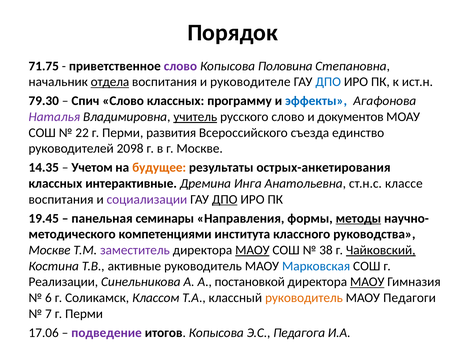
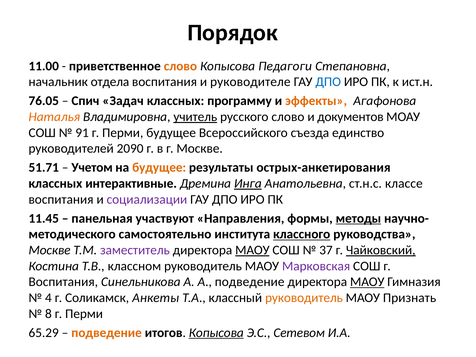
71.75: 71.75 -> 11.00 (44, 66)
слово colour: purple -> orange (180, 66)
Половина: Половина -> Педагоги (285, 66)
отдела underline: present -> none (110, 82)
79.30: 79.30 -> 76.05 (44, 101)
Спич Слово: Слово -> Задач (123, 101)
эффекты colour: blue -> orange (316, 101)
Наталья colour: purple -> orange (54, 117)
22: 22 -> 91 (82, 133)
Перми развития: развития -> будущее (171, 133)
2098: 2098 -> 2090 (130, 149)
14.35: 14.35 -> 51.71 (44, 168)
Инга underline: none -> present (248, 183)
ДПО underline: present -> none (225, 199)
19.45: 19.45 -> 11.45 (44, 218)
семинары: семинары -> участвуют (165, 218)
компетенциями: компетенциями -> самостоятельно (165, 234)
классного underline: none -> present (302, 234)
38: 38 -> 37 (326, 250)
активные: активные -> классном (134, 266)
Марковская colour: blue -> purple (316, 266)
Реализации: Реализации -> Воспитания (63, 282)
А постановкой: постановкой -> подведение (250, 282)
6: 6 -> 4 (48, 298)
Классом: Классом -> Анкеты (156, 298)
Педагоги: Педагоги -> Признать (410, 298)
7: 7 -> 8 (48, 314)
17.06: 17.06 -> 65.29 (44, 333)
подведение colour: purple -> orange (107, 333)
Копысова underline: none -> present (216, 333)
Педагога: Педагога -> Сетевом (299, 333)
